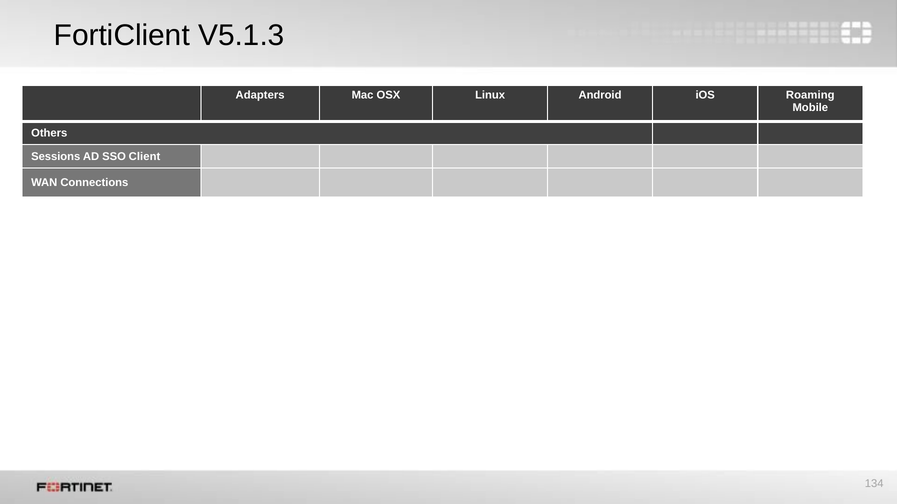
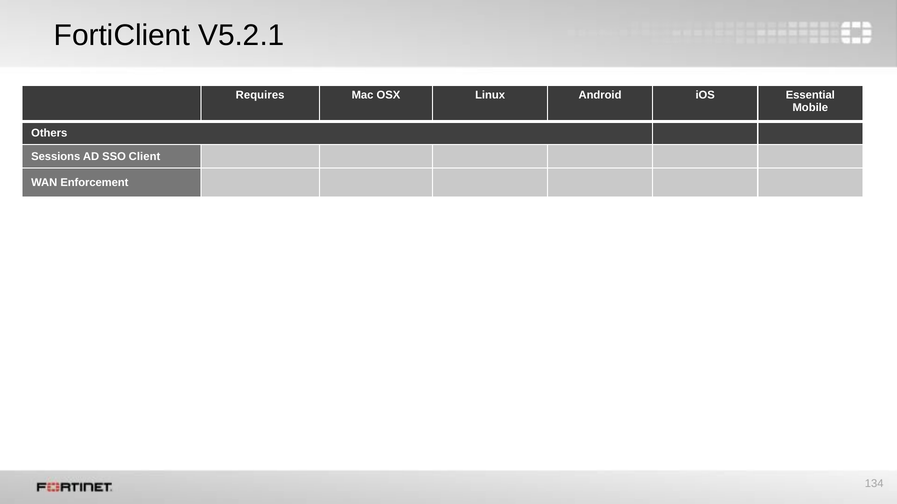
V5.1.3: V5.1.3 -> V5.2.1 (241, 35)
Adapters: Adapters -> Requires (260, 95)
Roaming: Roaming -> Essential (810, 95)
Connections: Connections -> Enforcement (94, 183)
